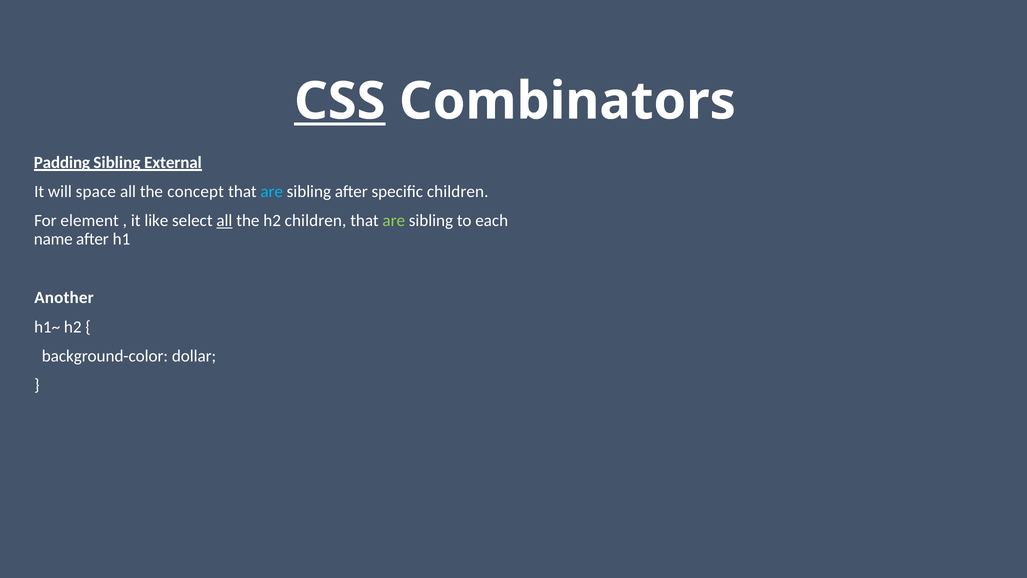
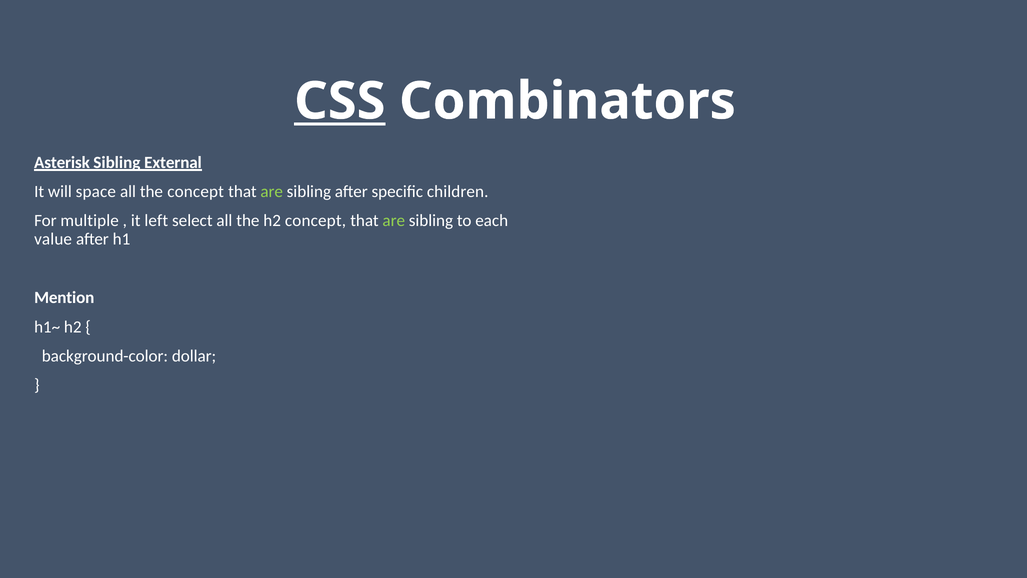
Padding: Padding -> Asterisk (62, 162)
are colour: light blue -> light green (272, 192)
element: element -> multiple (90, 221)
like: like -> left (156, 221)
all underline: present -> none (224, 221)
h2 children: children -> concept (315, 221)
name: name -> value (53, 239)
Another: Another -> Mention (64, 298)
